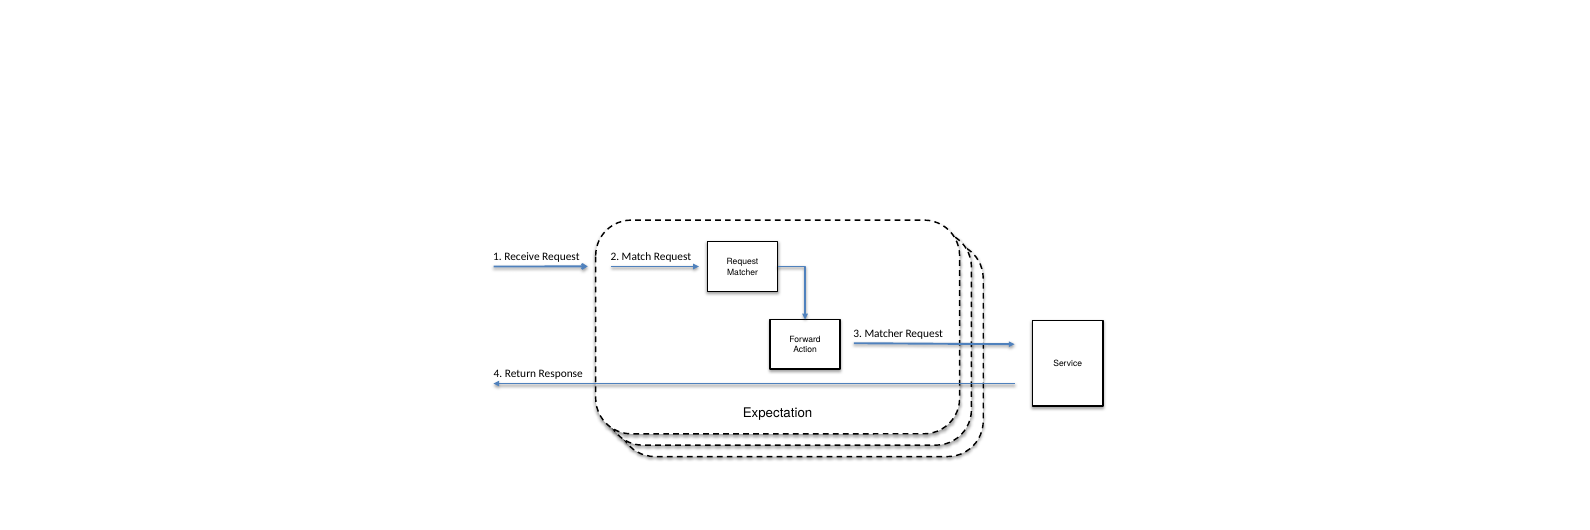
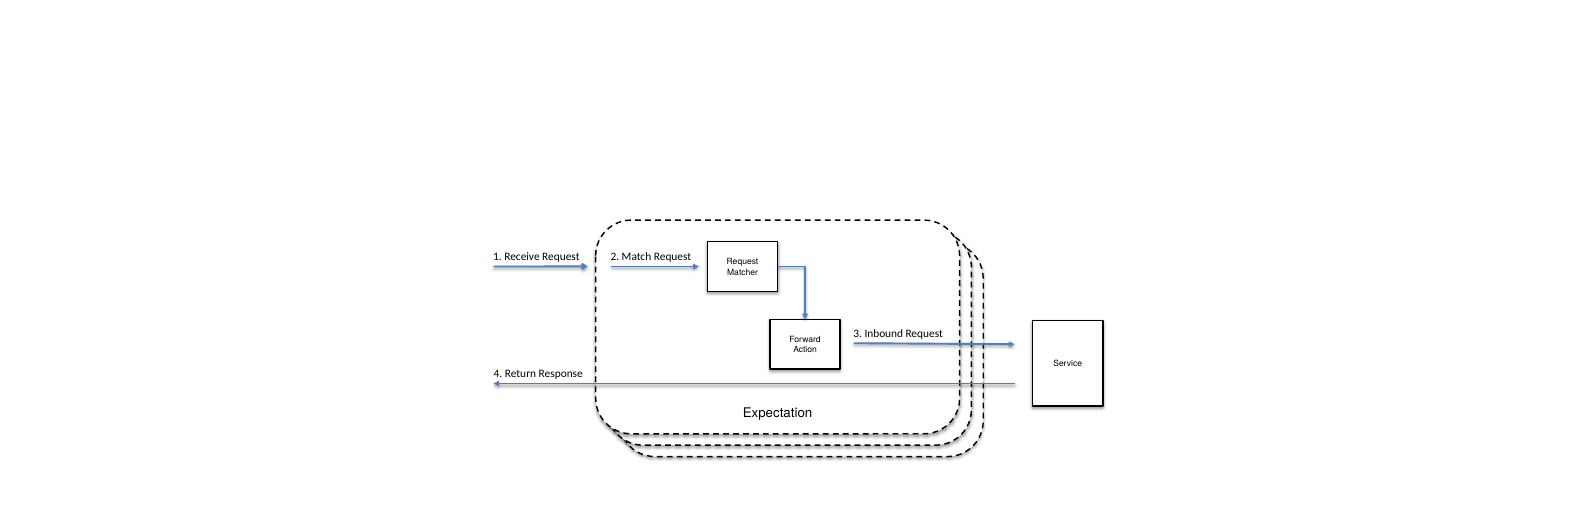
3 Matcher: Matcher -> Inbound (884, 334)
